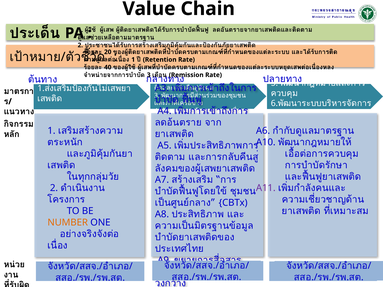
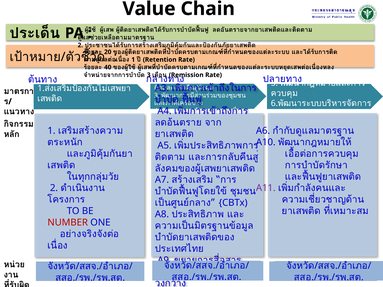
NUMBER colour: orange -> red (68, 223)
